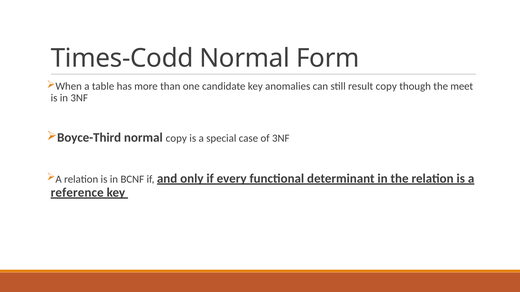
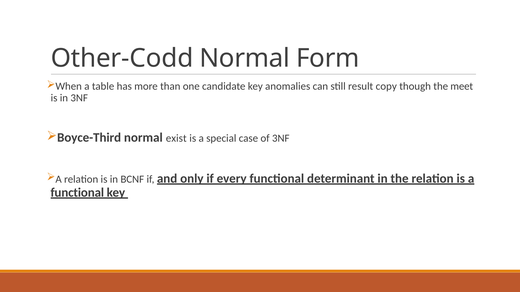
Times-Codd: Times-Codd -> Other-Codd (122, 58)
normal copy: copy -> exist (176, 139)
reference: reference -> functional (77, 193)
